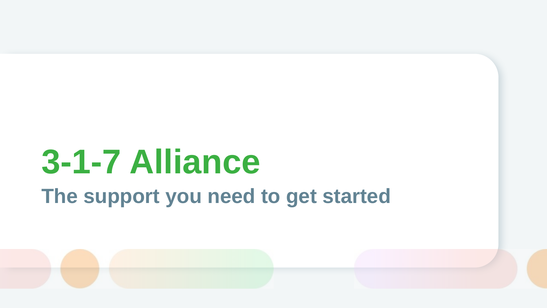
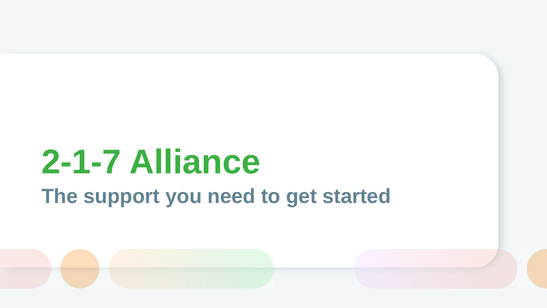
3-1-7: 3-1-7 -> 2-1-7 (81, 162)
